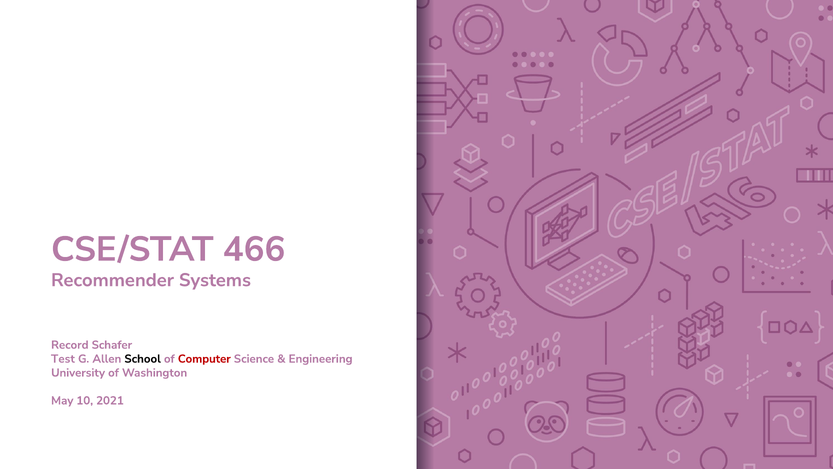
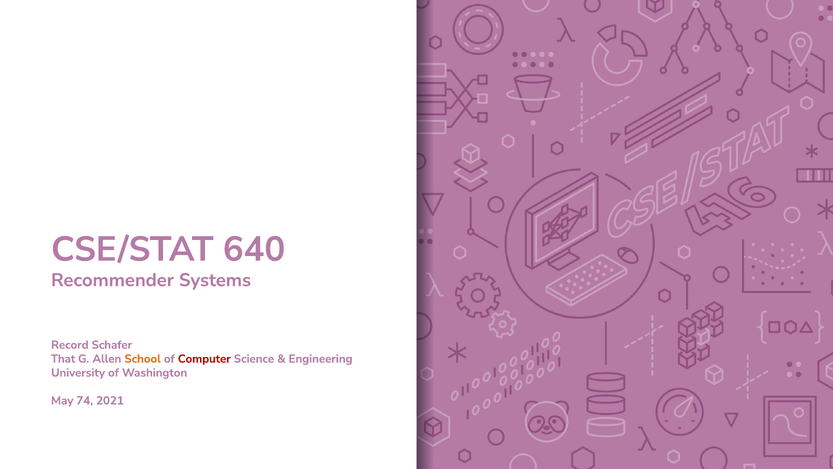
466: 466 -> 640 (254, 249)
Test: Test -> That (63, 359)
School colour: black -> orange (143, 359)
10: 10 -> 74 (85, 400)
